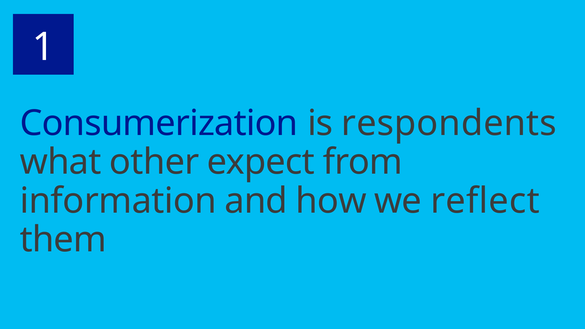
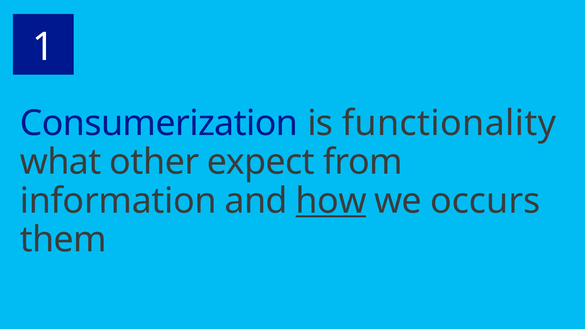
respondents: respondents -> functionality (449, 123)
how underline: none -> present (331, 201)
reflect: reflect -> occurs (485, 201)
